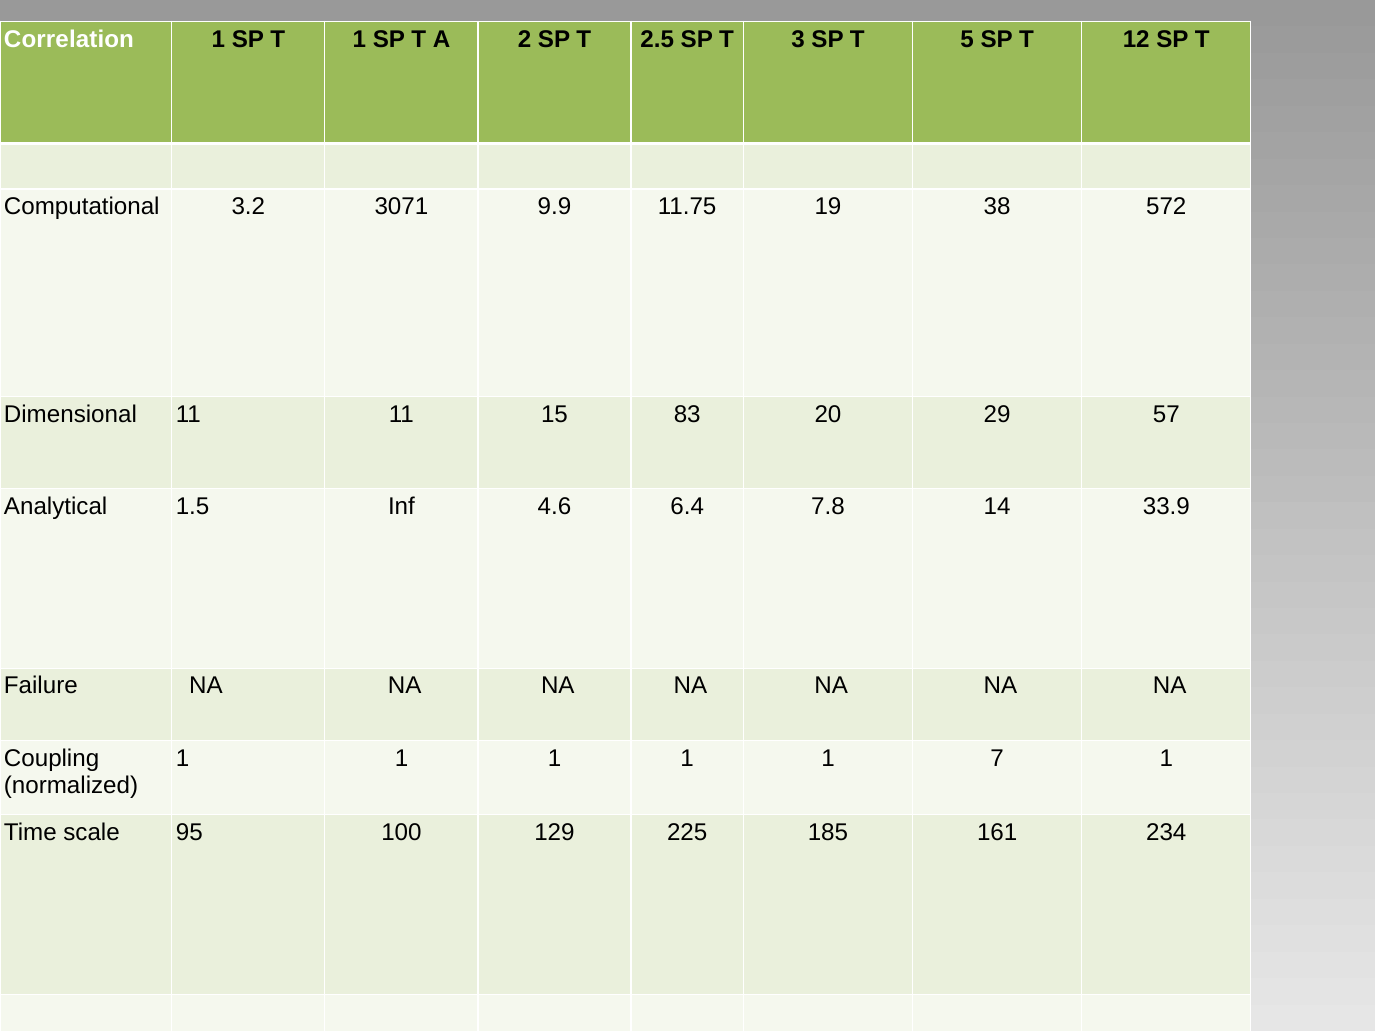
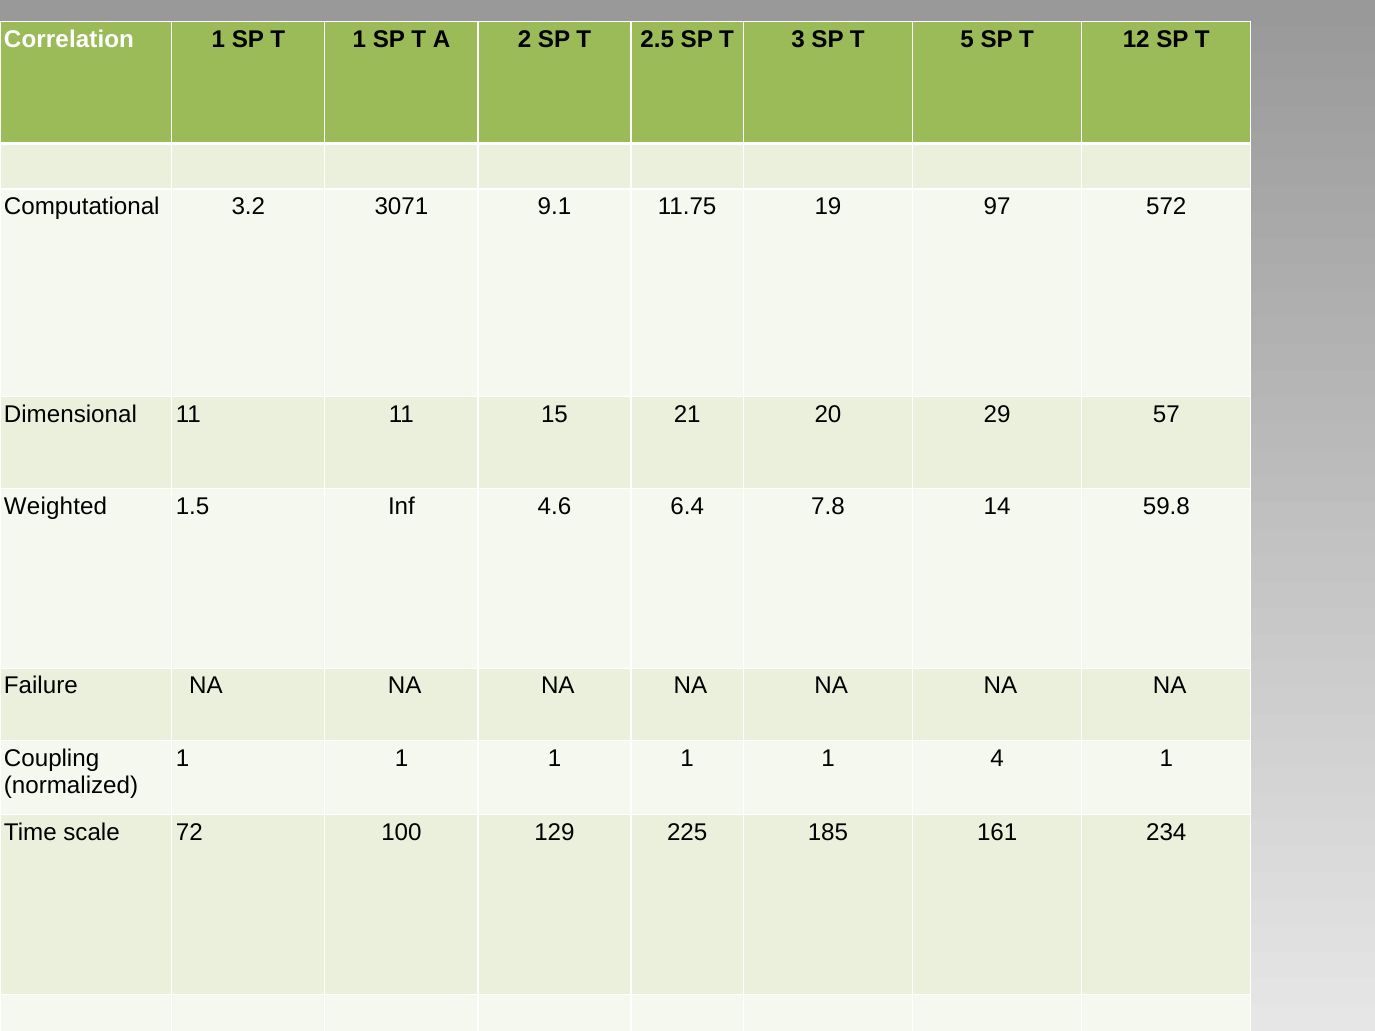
9.9: 9.9 -> 9.1 (554, 207)
38: 38 -> 97 (997, 207)
83: 83 -> 21 (687, 415)
Analytical: Analytical -> Weighted (56, 507)
33.9: 33.9 -> 59.8 (1166, 507)
7: 7 -> 4 (997, 759)
95: 95 -> 72 (189, 833)
